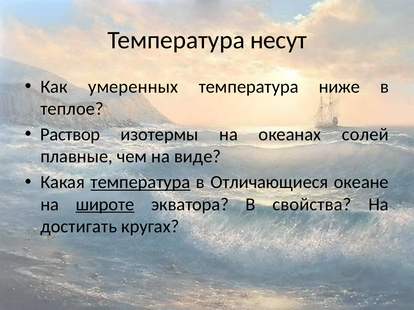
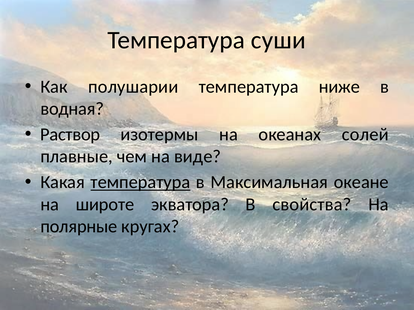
несут: несут -> суши (278, 40)
умеренных: умеренных -> полушарии (133, 87)
теплое: теплое -> водная (72, 109)
Отличающиеся: Отличающиеся -> Максимальная (269, 183)
широте underline: present -> none (105, 205)
достигать: достигать -> полярные (79, 227)
